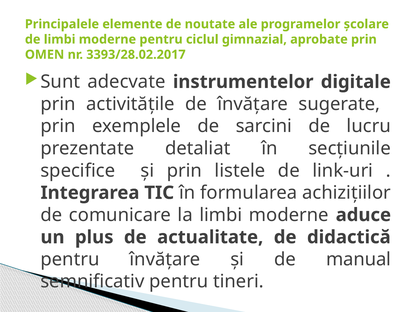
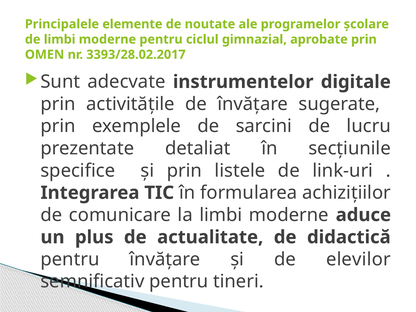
manual: manual -> elevilor (358, 259)
